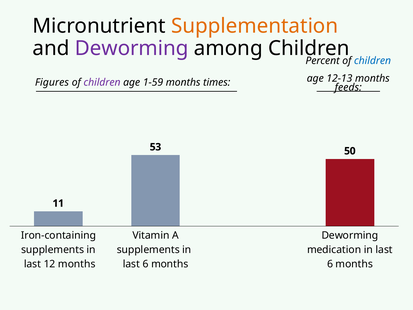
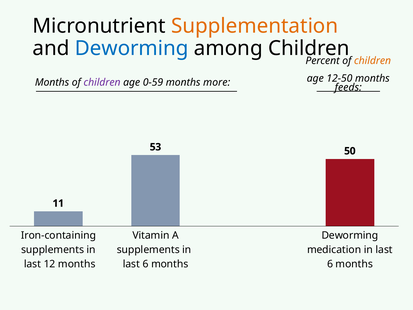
Deworming colour: purple -> blue (132, 48)
children colour: blue -> orange (373, 61)
12-13: 12-13 -> 12-50 (339, 78)
Figures: Figures -> Months (52, 82)
1-59: 1-59 -> 0-59 (153, 82)
times: times -> more (217, 82)
